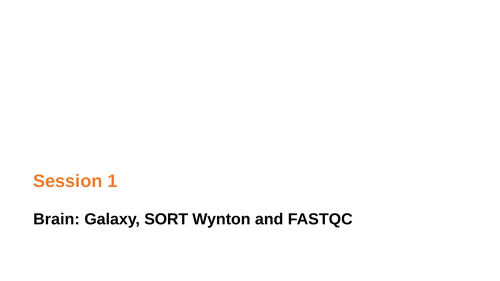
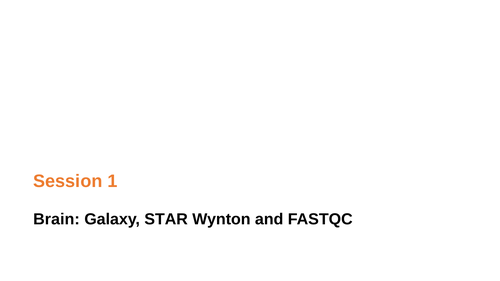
SORT: SORT -> STAR (166, 219)
